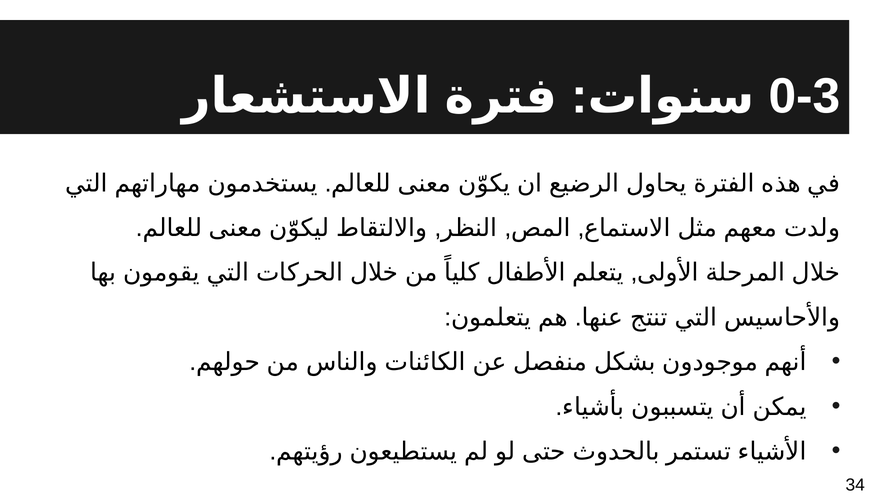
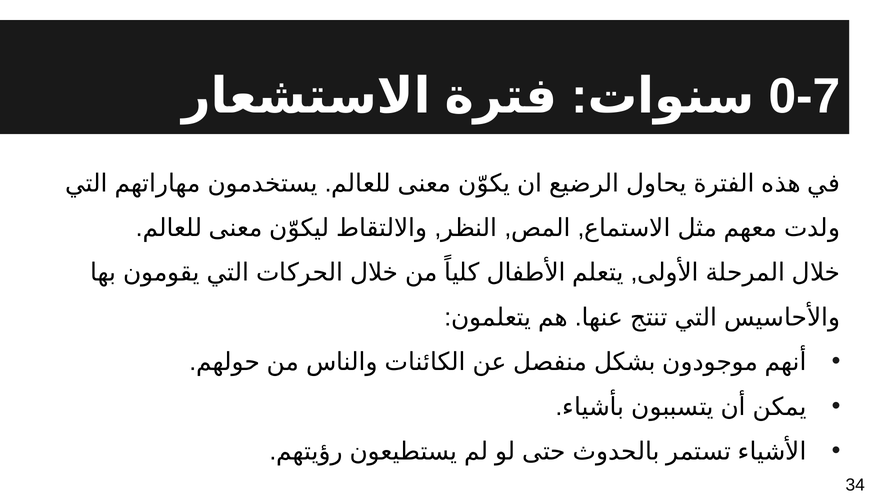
0-3: 0-3 -> 0-7 (805, 96)
